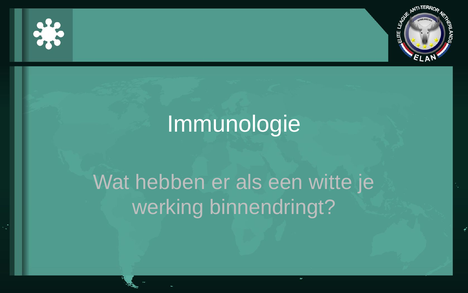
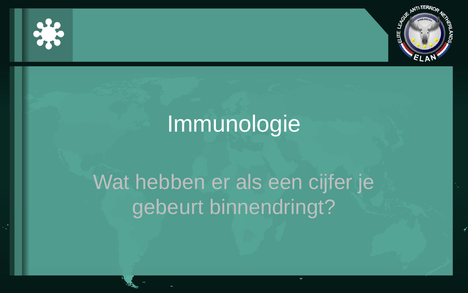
witte: witte -> cijfer (331, 182)
werking: werking -> gebeurt (168, 207)
